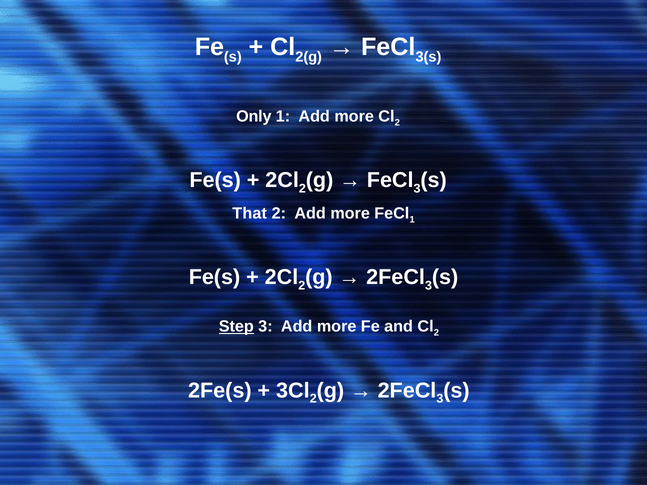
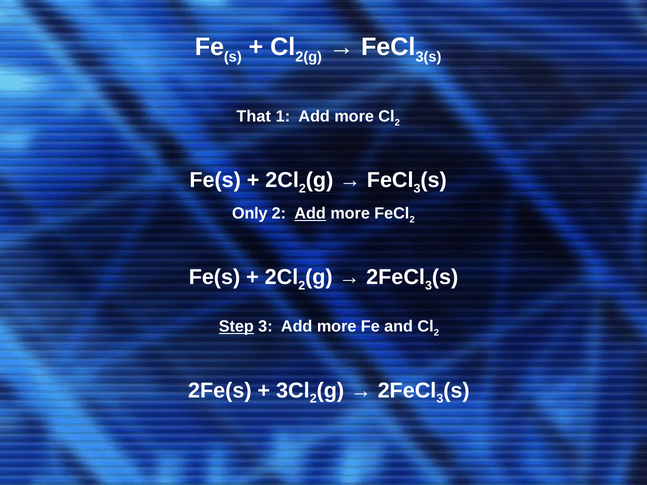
Only: Only -> That (254, 116)
That: That -> Only (250, 214)
Add underline: none -> present (310, 214)
1: 1 -> 2 (412, 220)
